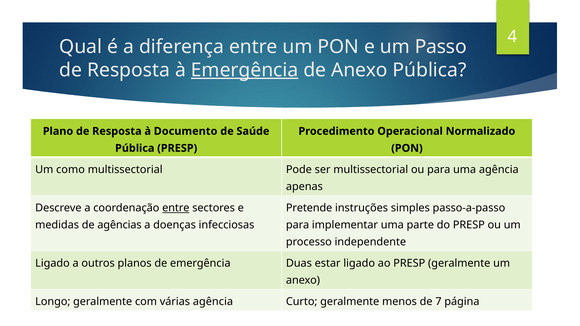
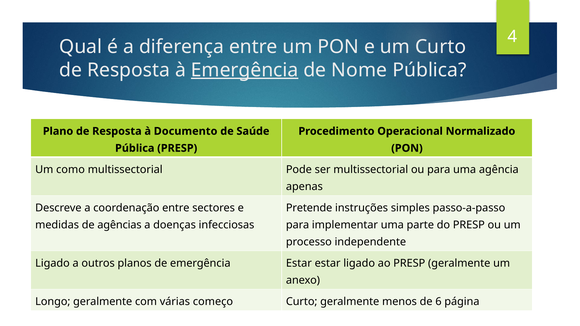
um Passo: Passo -> Curto (441, 47)
de Anexo: Anexo -> Nome (359, 70)
entre underline: present -> none (176, 208)
emergência Duas: Duas -> Estar (299, 263)
várias agência: agência -> começo (213, 302)
7: 7 -> 6 (438, 302)
